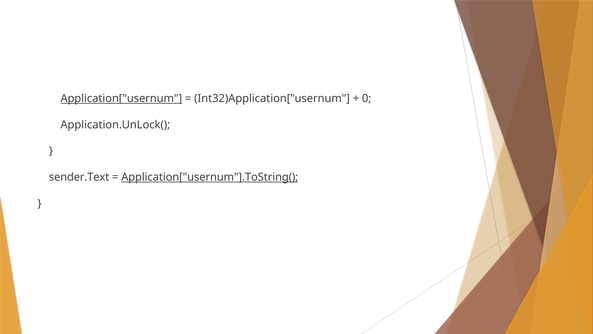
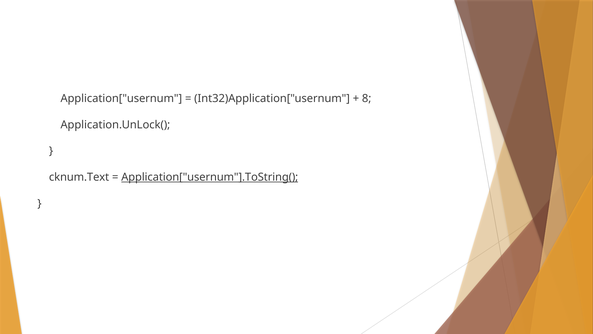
Application["usernum underline: present -> none (121, 98)
0: 0 -> 8 (367, 98)
sender.Text: sender.Text -> cknum.Text (79, 177)
